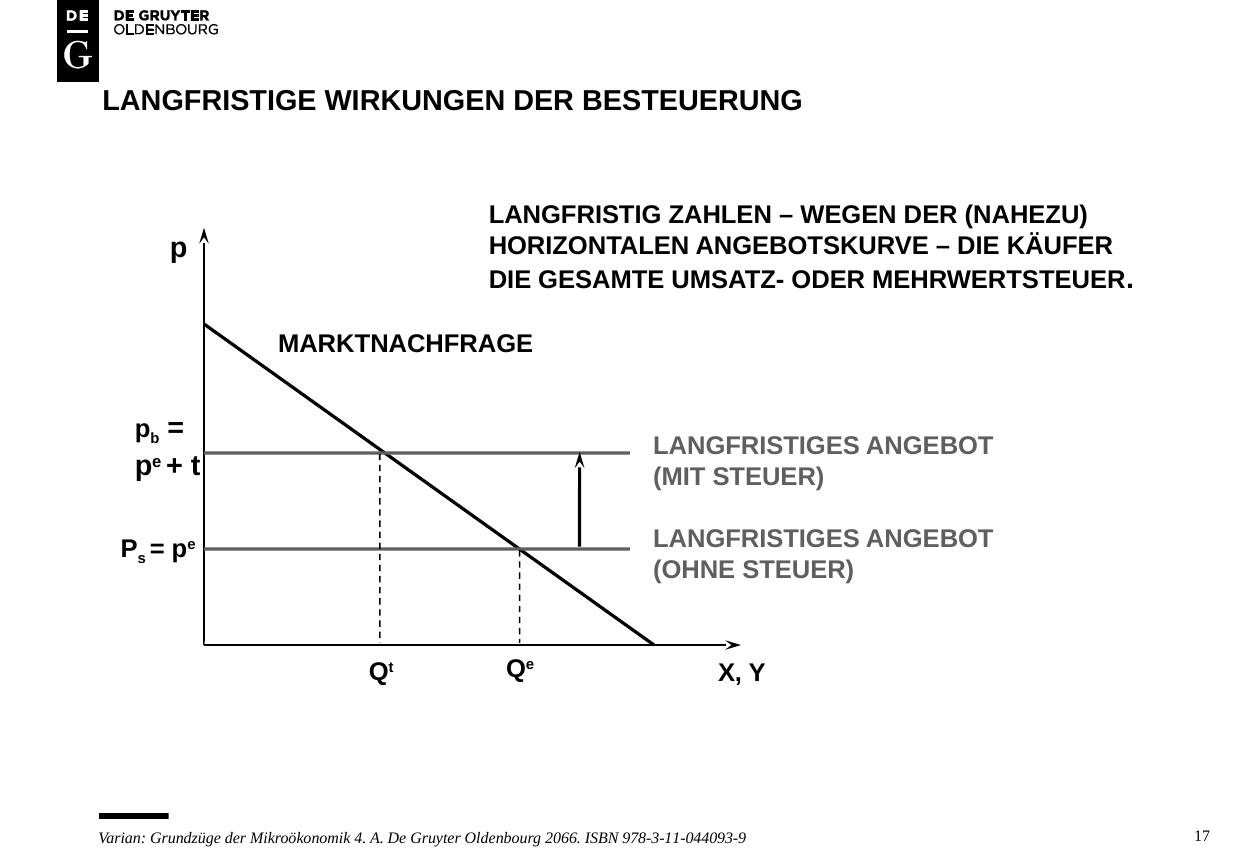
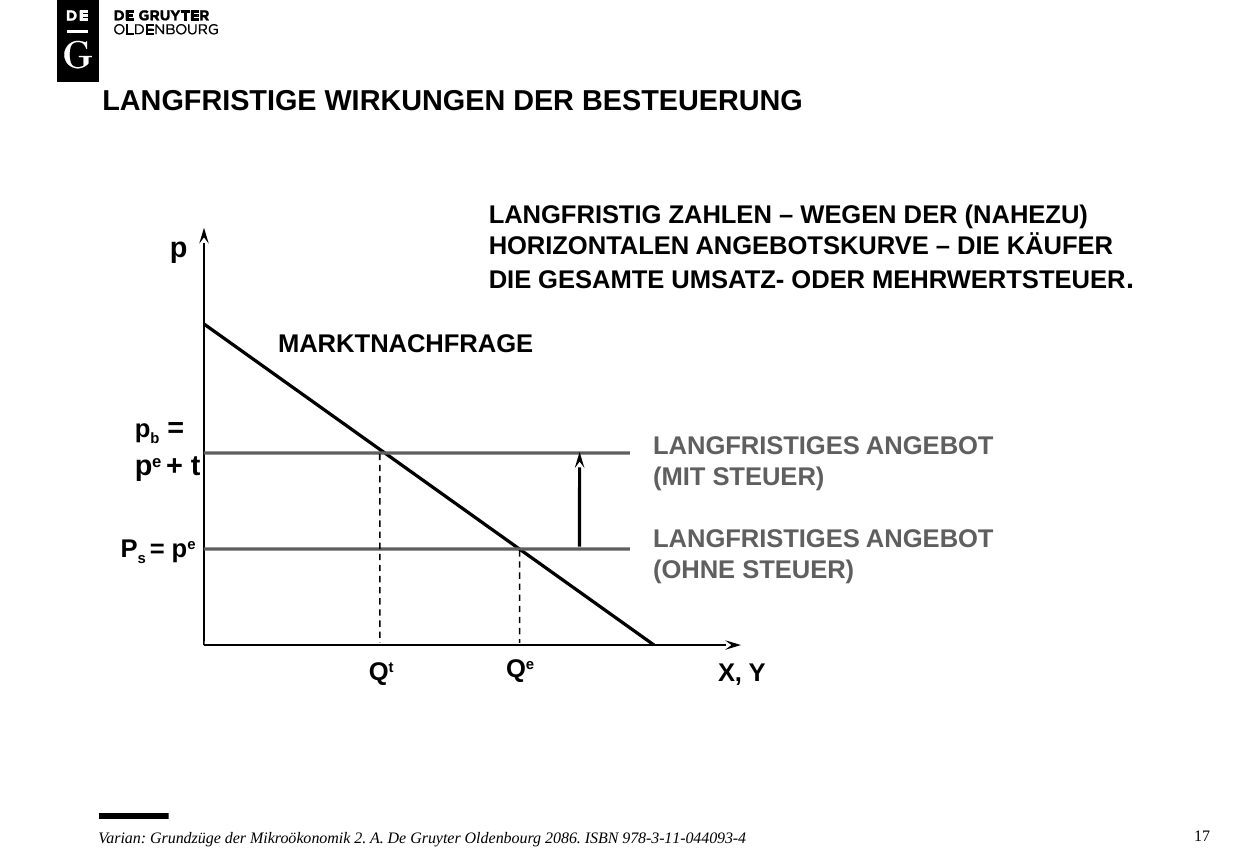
4: 4 -> 2 (360, 838)
2066: 2066 -> 2086 (563, 838)
978-3-11-044093-9: 978-3-11-044093-9 -> 978-3-11-044093-4 (684, 838)
